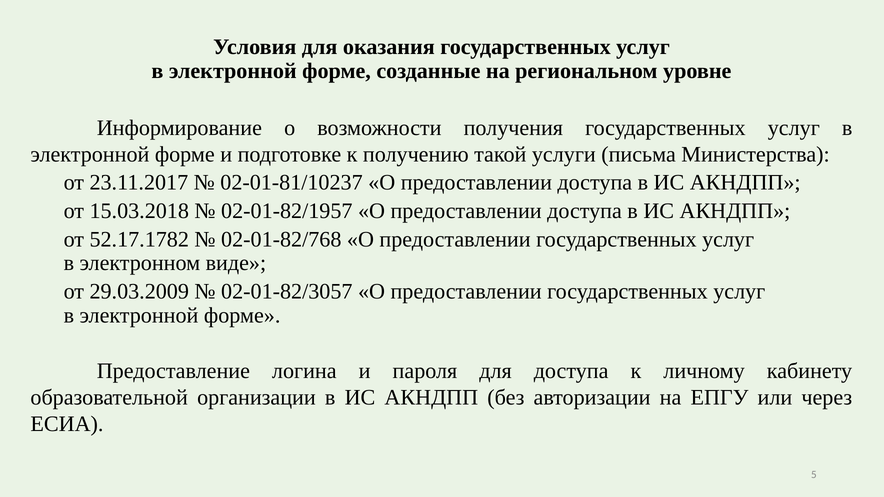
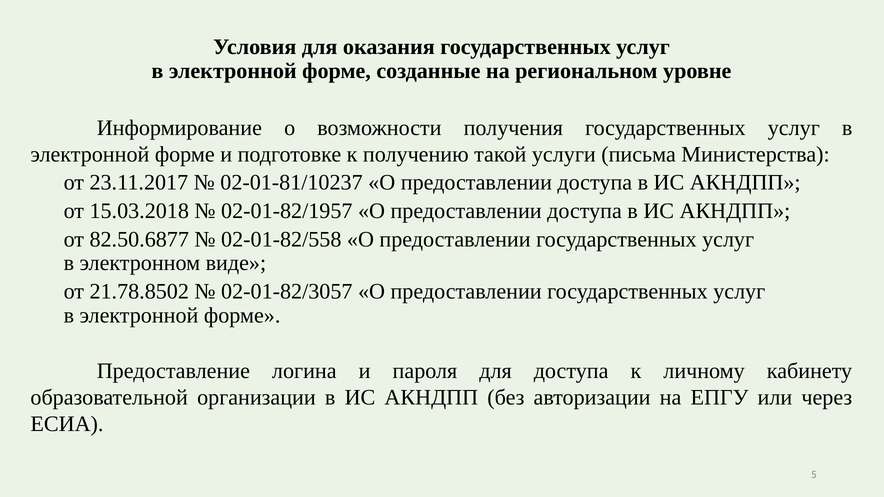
52.17.1782: 52.17.1782 -> 82.50.6877 (139, 239)
02-01-82/768: 02-01-82/768 -> 02-01-82/558 (281, 239)
29.03.2009: 29.03.2009 -> 21.78.8502 (139, 292)
